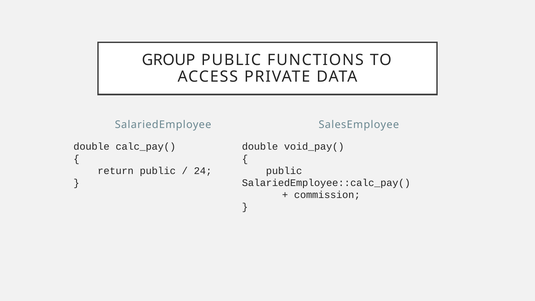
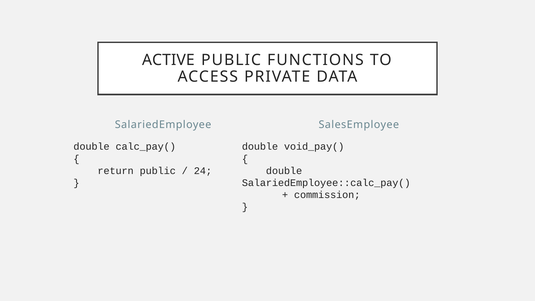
GROUP: GROUP -> ACTIVE (168, 60)
public: public -> double (284, 171)
